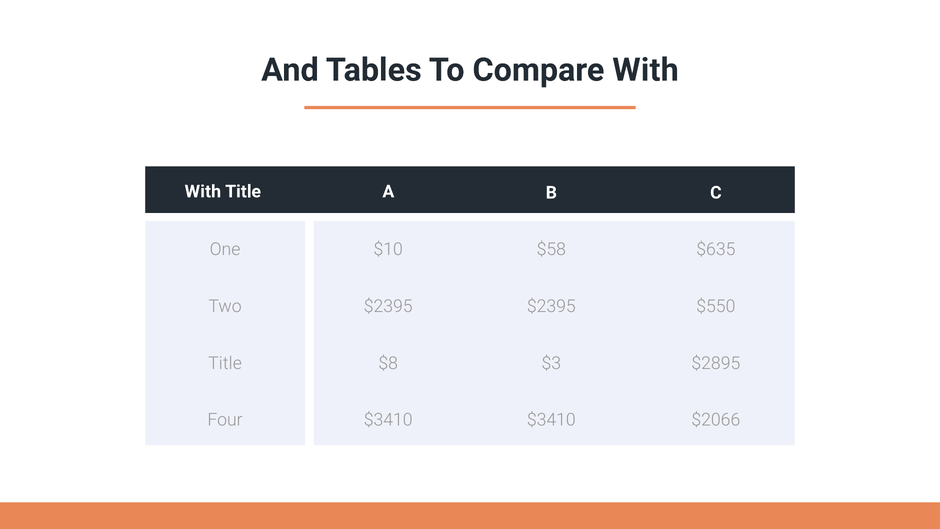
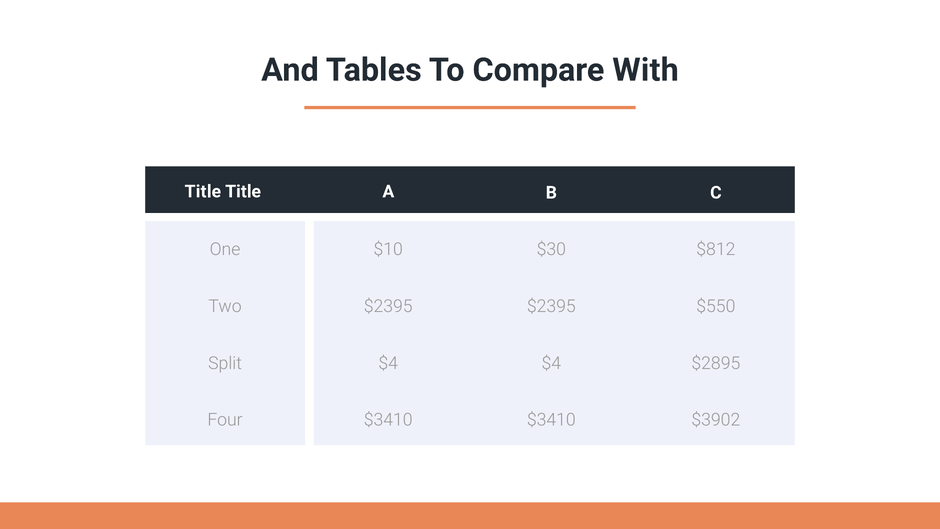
With: With -> Title (203, 191)
$58: $58 -> $30 (551, 250)
$635: $635 -> $812 (716, 250)
Title: Title -> Split (225, 363)
$8: $8 -> $4 (388, 363)
$3: $3 -> $4 (551, 363)
$2066: $2066 -> $3902 (716, 420)
